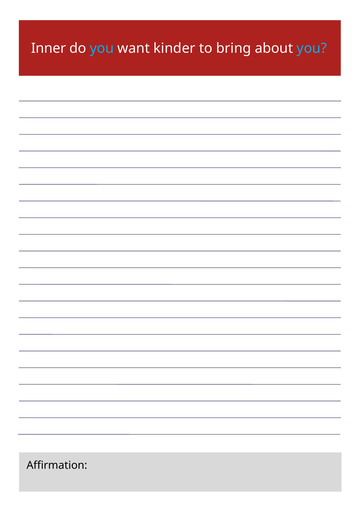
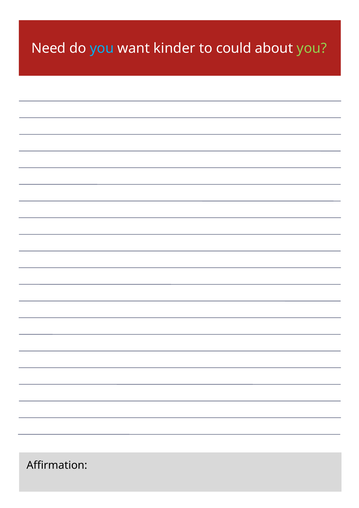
Inner: Inner -> Need (49, 48)
bring: bring -> could (234, 48)
you colour: light blue -> light green (312, 48)
